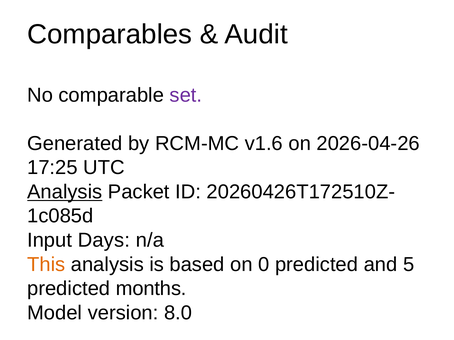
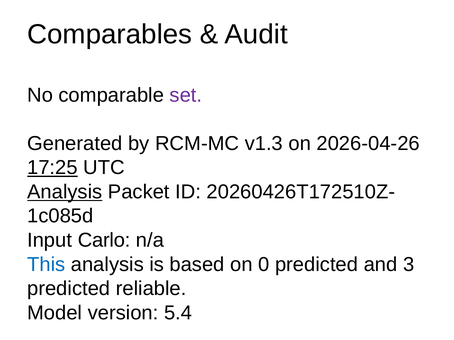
v1.6: v1.6 -> v1.3 (264, 144)
17:25 underline: none -> present (52, 168)
Days: Days -> Carlo (104, 241)
This colour: orange -> blue (46, 265)
5: 5 -> 3 (409, 265)
months: months -> reliable (151, 289)
8.0: 8.0 -> 5.4 (178, 313)
